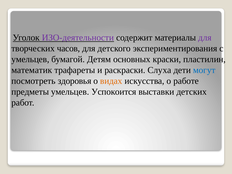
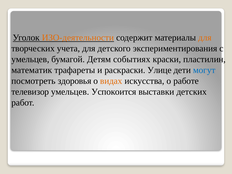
ИЗО-деятельности colour: purple -> orange (78, 38)
для colour: purple -> orange (205, 38)
часов: часов -> учета (68, 48)
основных: основных -> событиях (132, 59)
Слуха: Слуха -> Улице (159, 70)
предметы: предметы -> телевизор (30, 92)
